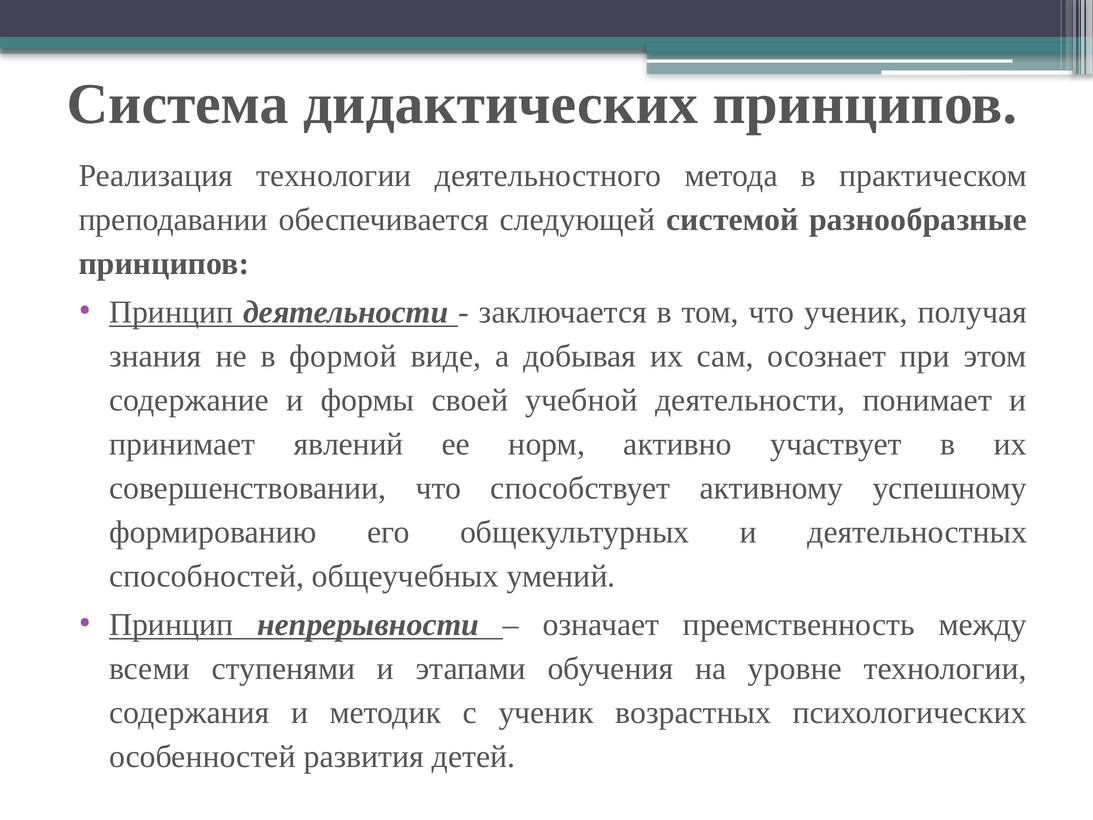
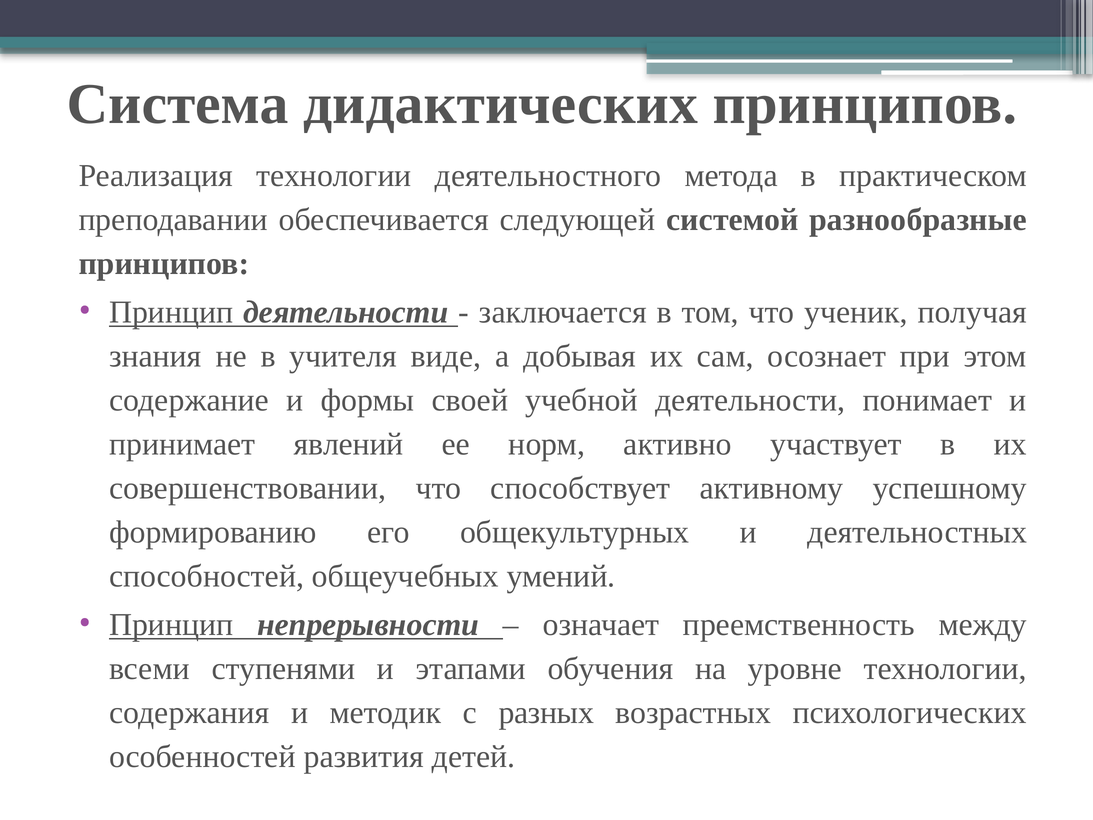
формой: формой -> учителя (343, 356)
с ученик: ученик -> разных (546, 712)
